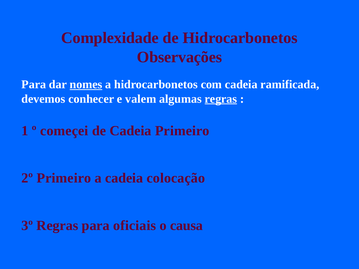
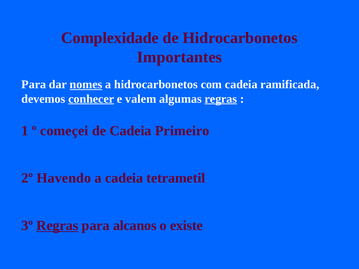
Observações: Observações -> Importantes (179, 57)
conhecer underline: none -> present (91, 99)
2º Primeiro: Primeiro -> Havendo (64, 178)
colocação: colocação -> tetrametil (176, 178)
Regras underline: none -> present (57, 226)
oficiais: oficiais -> alcanos (135, 226)
causa: causa -> existe (186, 226)
